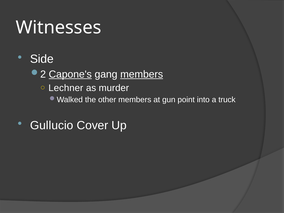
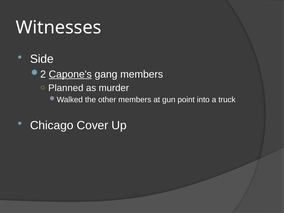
members underline: present -> none (142, 74)
Lechner: Lechner -> Planned (66, 88)
Gullucio: Gullucio -> Chicago (52, 125)
